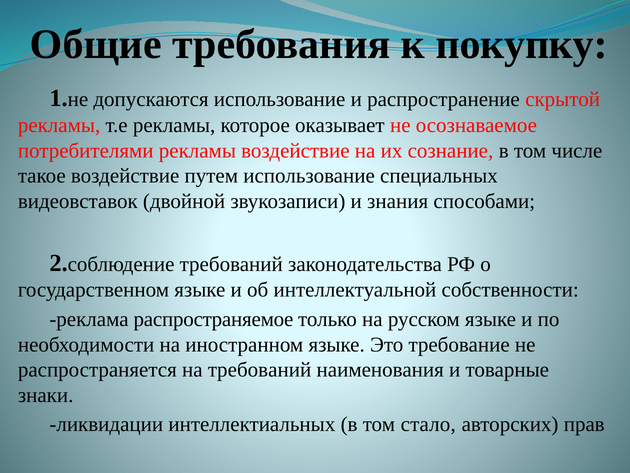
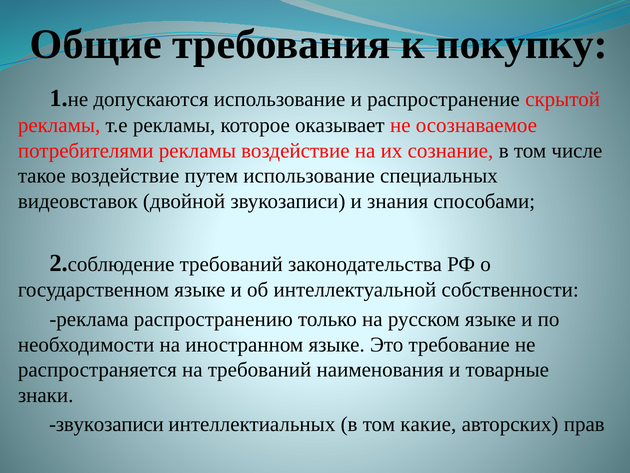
распространяемое: распространяемое -> распространению (213, 319)
ликвидации: ликвидации -> звукозаписи (106, 424)
стало: стало -> какие (428, 424)
